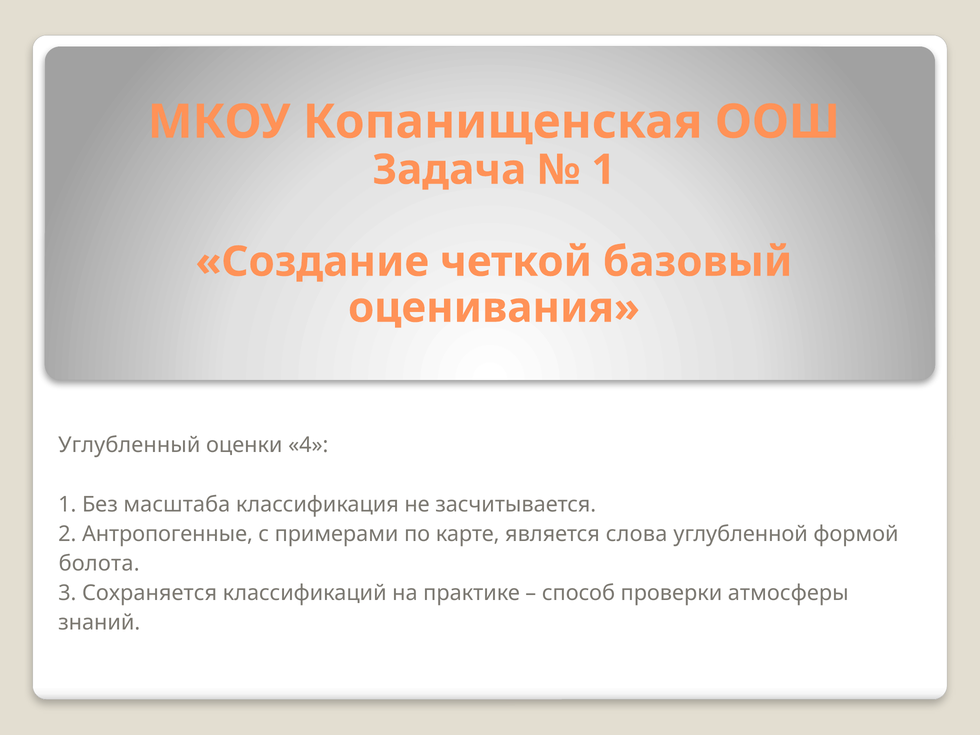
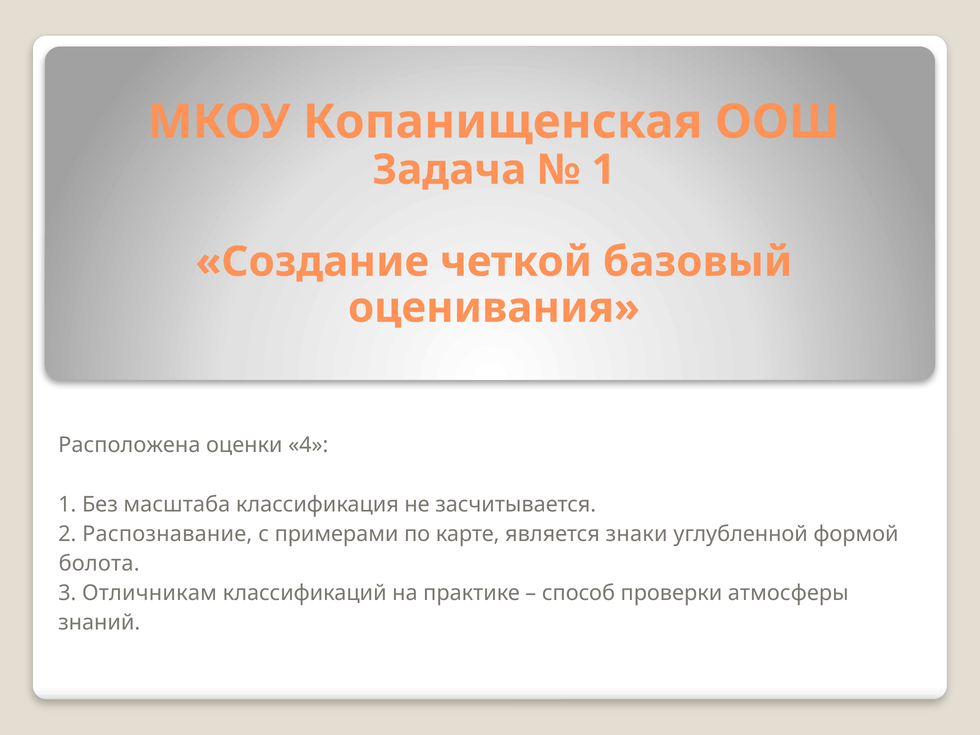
Углубленный: Углубленный -> Расположена (129, 445)
Антропогенные: Антропогенные -> Распознавание (167, 534)
слова: слова -> знаки (637, 534)
Сохраняется: Сохраняется -> Отличникам (149, 593)
